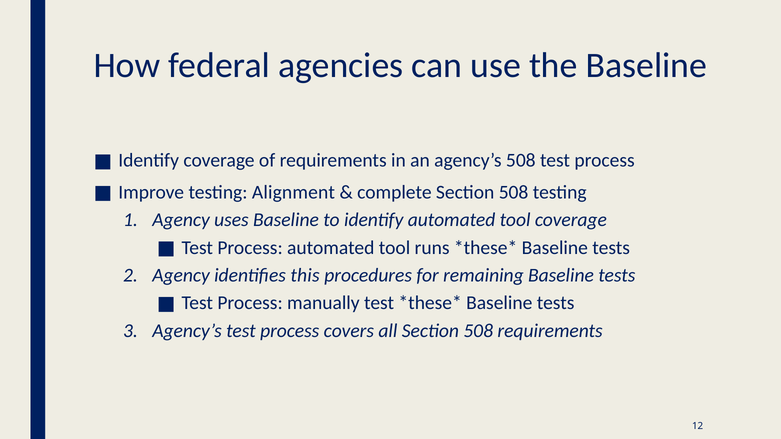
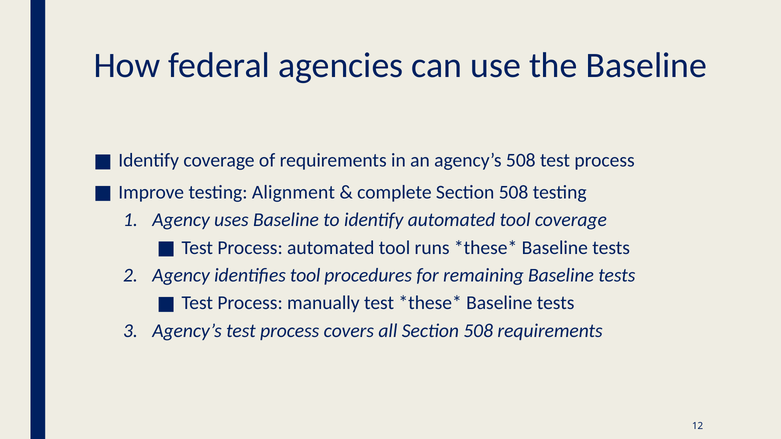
identifies this: this -> tool (305, 275)
